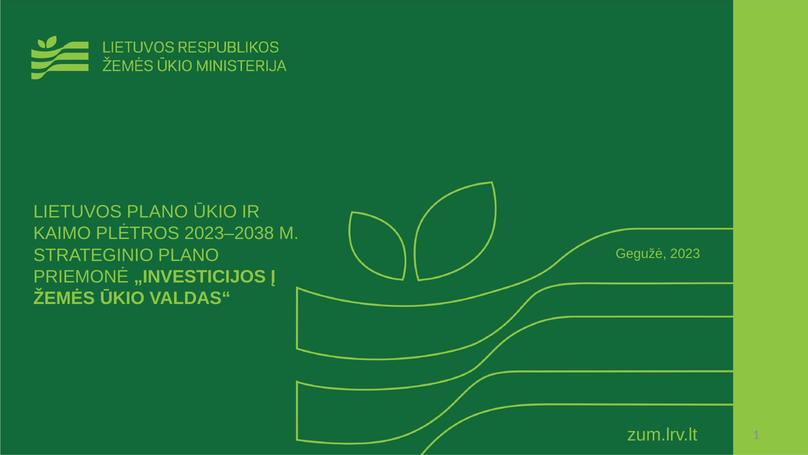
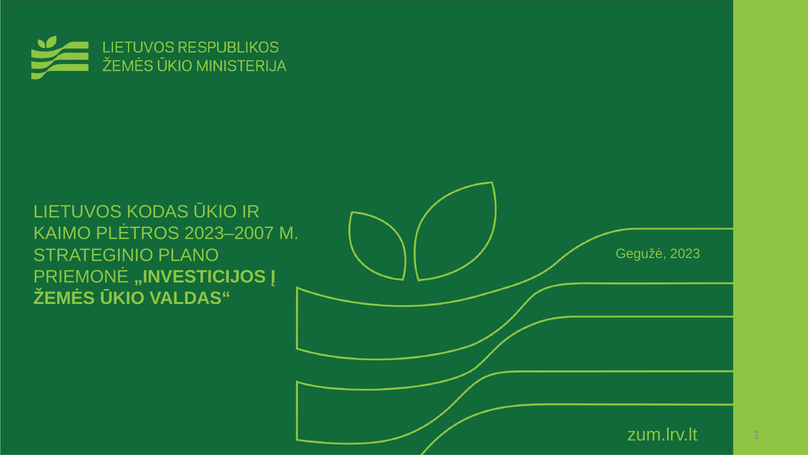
LIETUVOS PLANO: PLANO -> KODAS (158, 212)
2023–2038: 2023–2038 -> 2023–2007 (229, 233)
